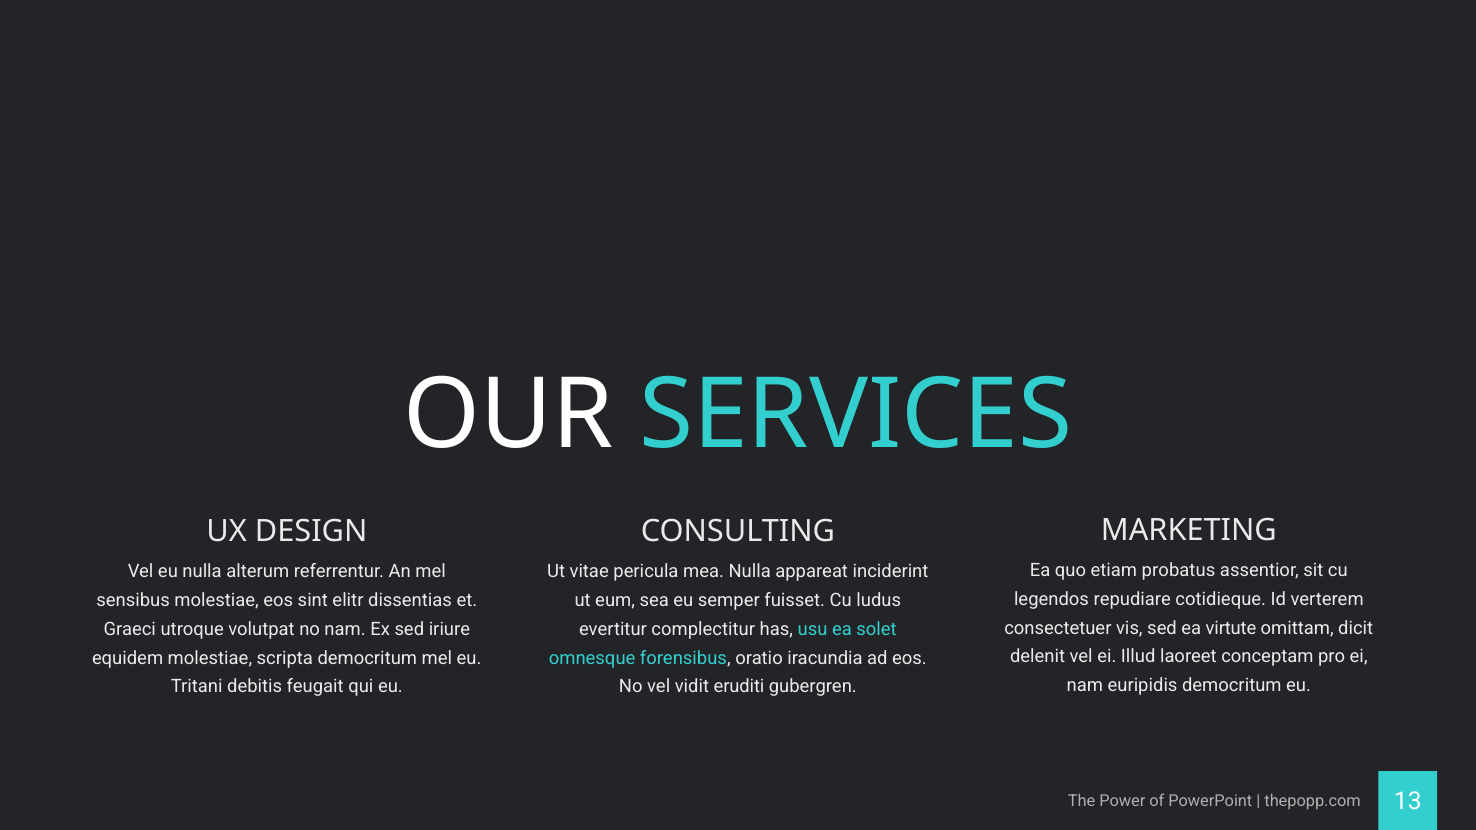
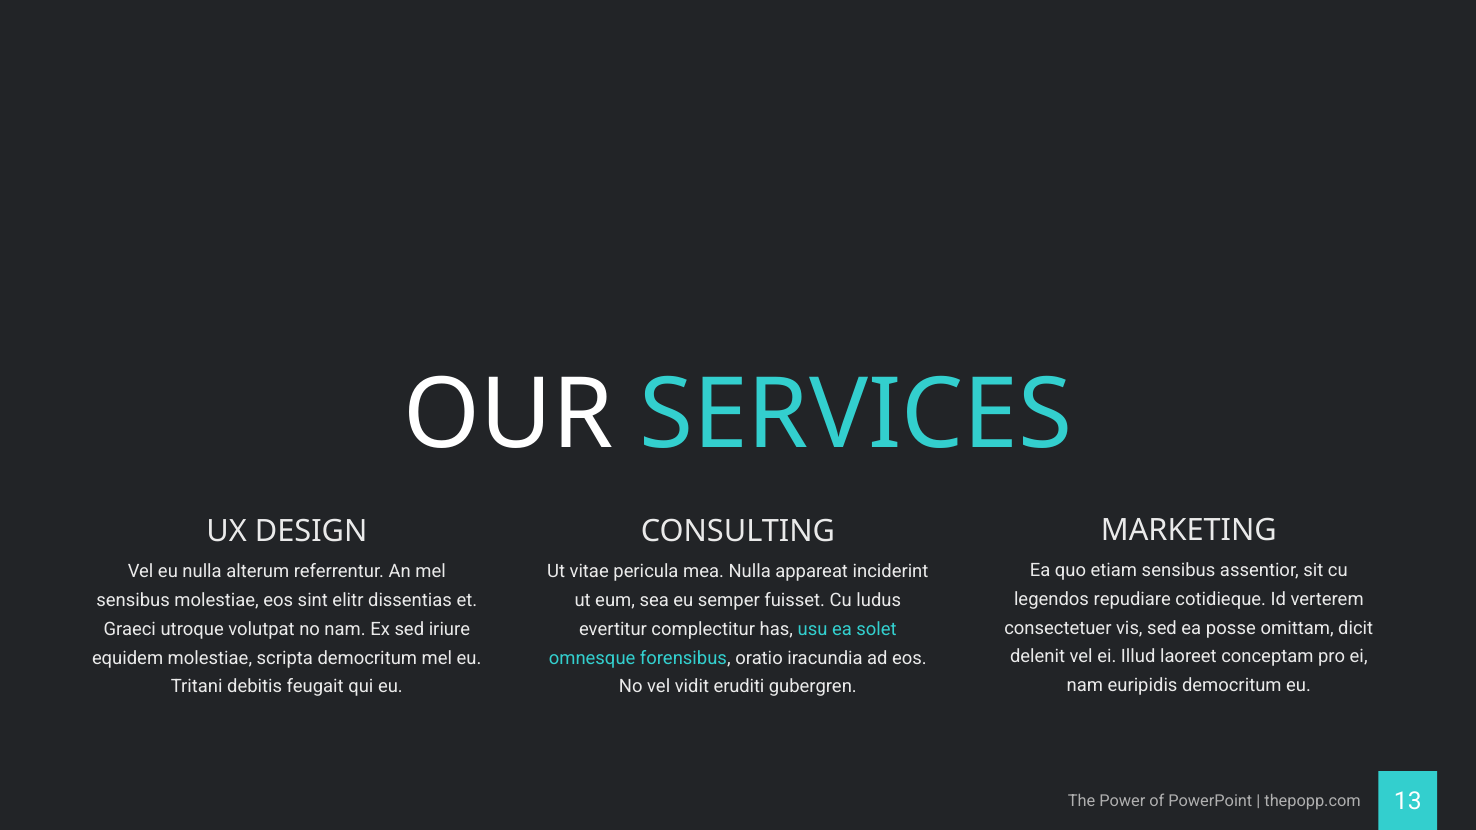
etiam probatus: probatus -> sensibus (1179, 571)
virtute: virtute -> posse (1231, 628)
